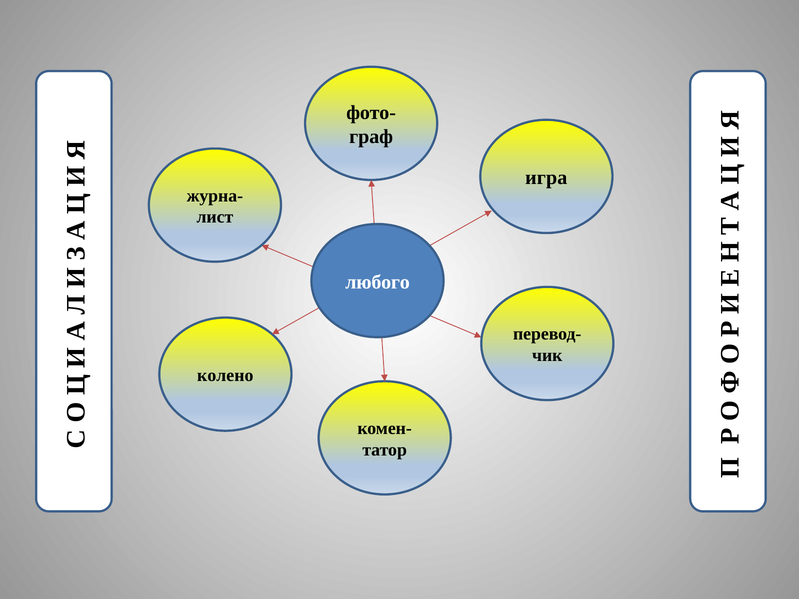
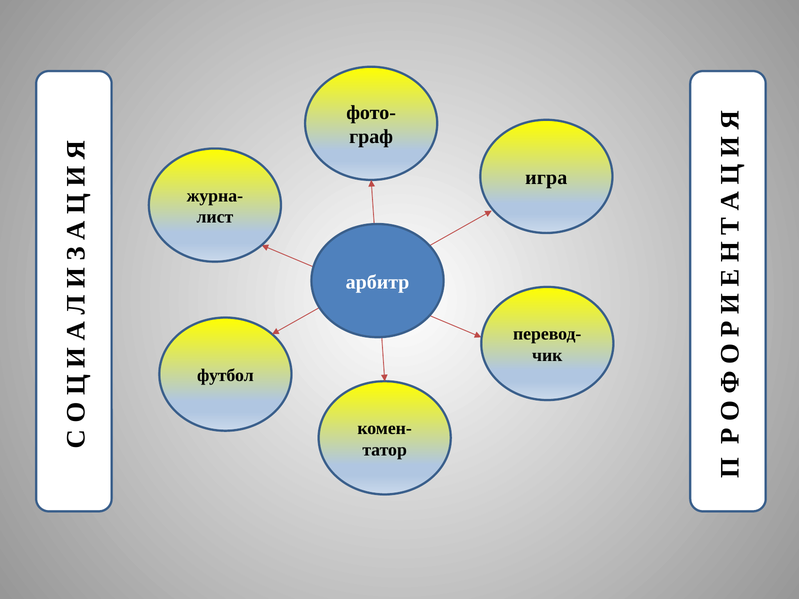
любого: любого -> арбитр (377, 282)
колено: колено -> футбол (225, 376)
